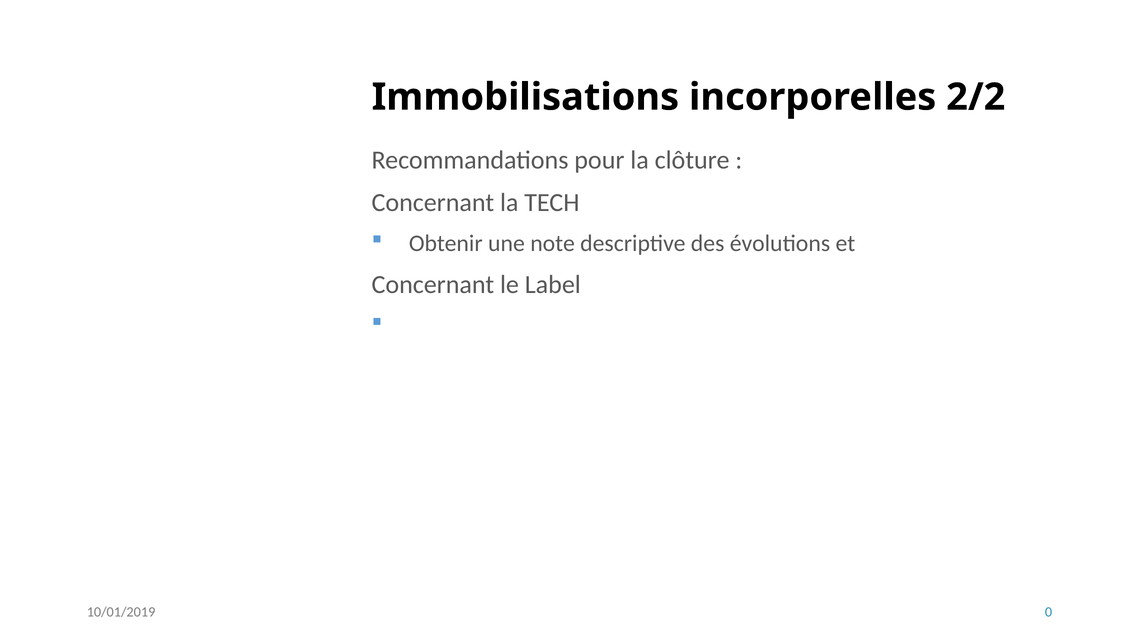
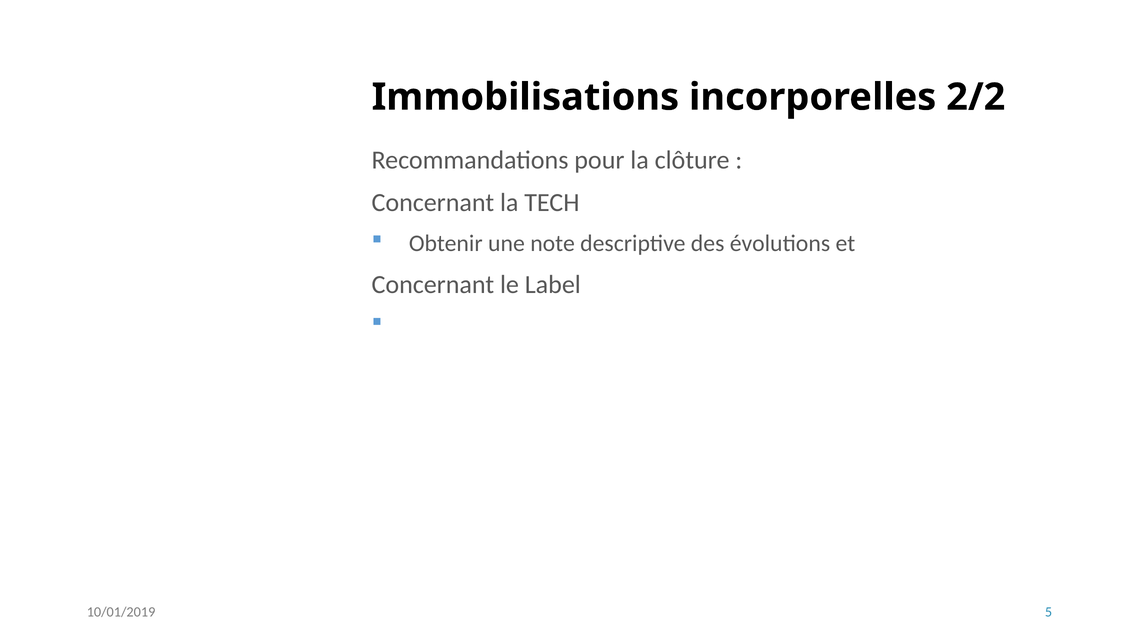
0: 0 -> 5 (1049, 612)
